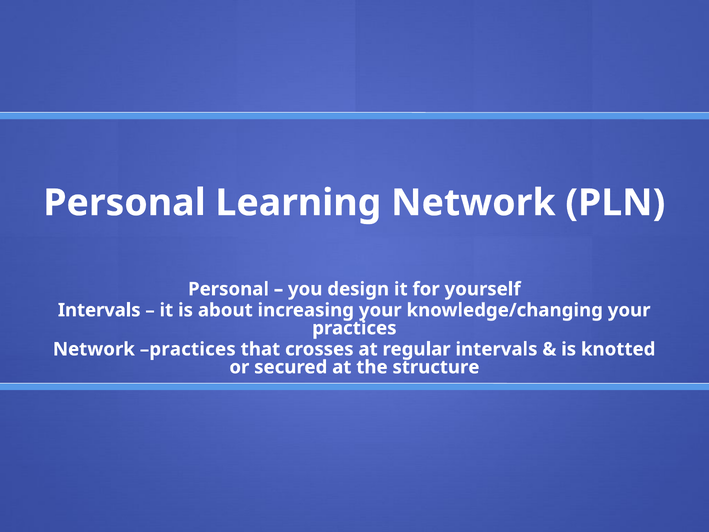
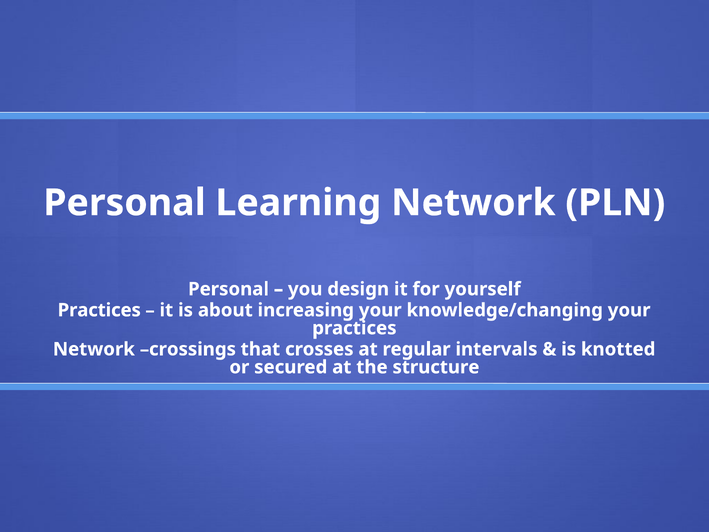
Intervals: Intervals -> Practices (99, 310)
Network practices: practices -> crossings (188, 349)
